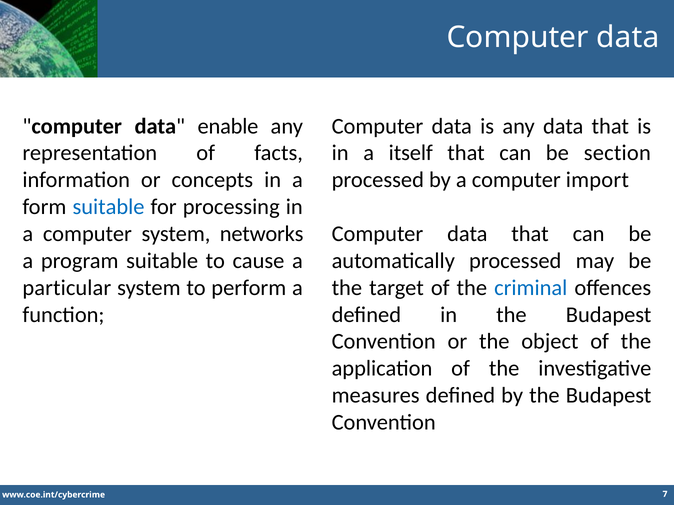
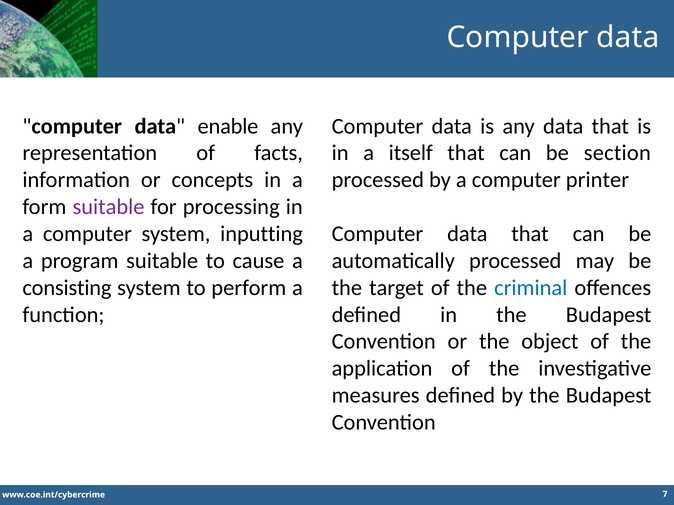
import: import -> printer (597, 180)
suitable colour: blue -> purple (109, 207)
networks: networks -> inputting (262, 234)
particular: particular -> consisting (67, 288)
